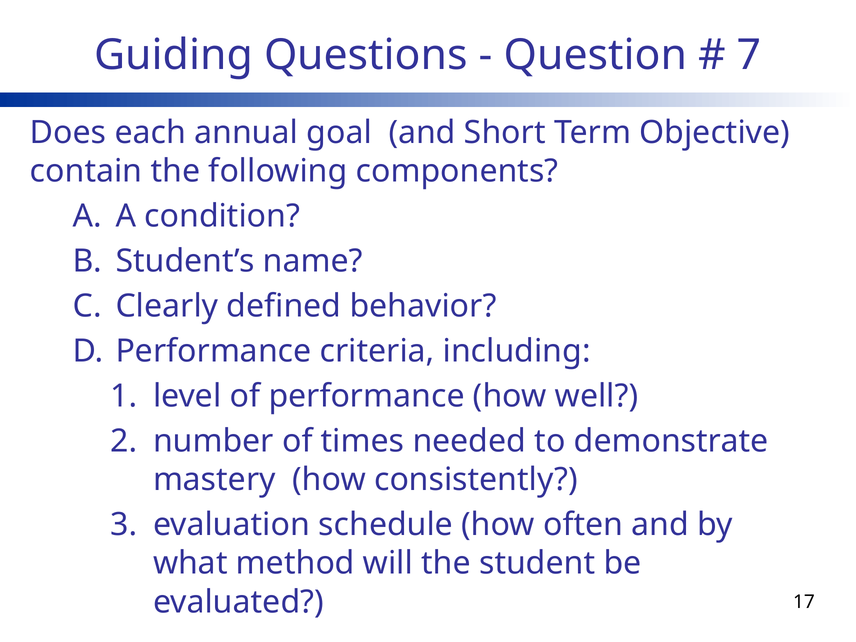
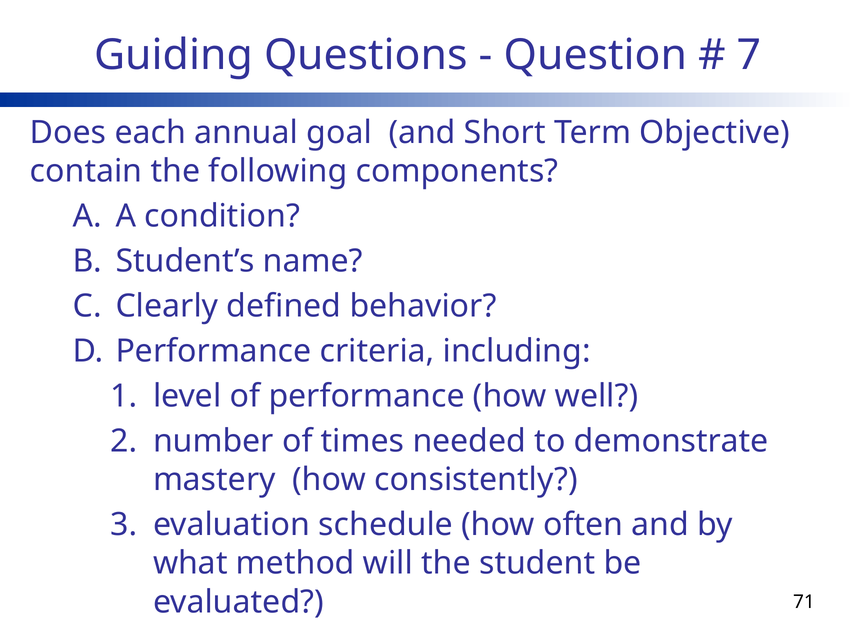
17: 17 -> 71 (804, 602)
